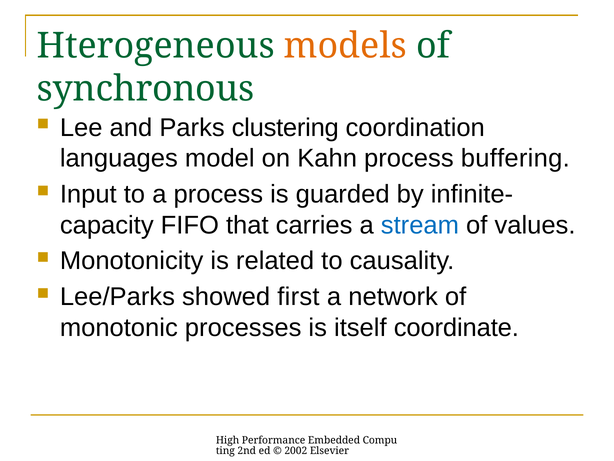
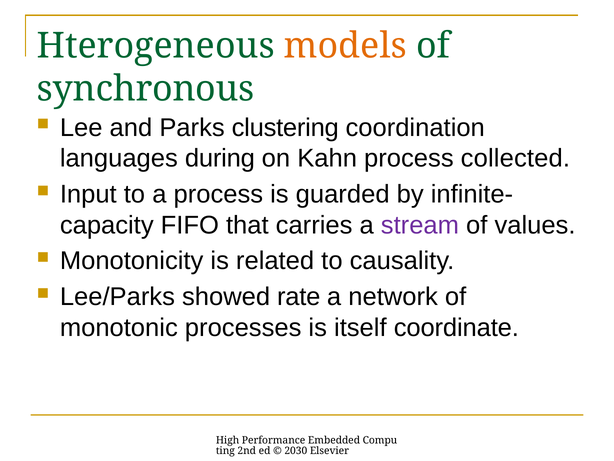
model: model -> during (220, 158)
buffering: buffering -> collected (515, 158)
stream colour: blue -> purple (420, 225)
first: first -> rate (299, 297)
2002: 2002 -> 2030 (296, 450)
